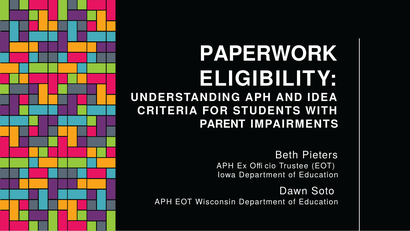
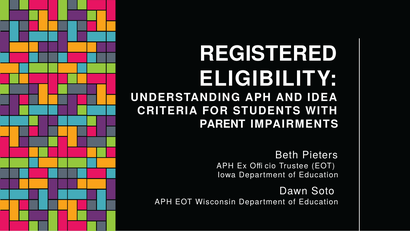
PAPERWORK: PAPERWORK -> REGISTERED (268, 54)
